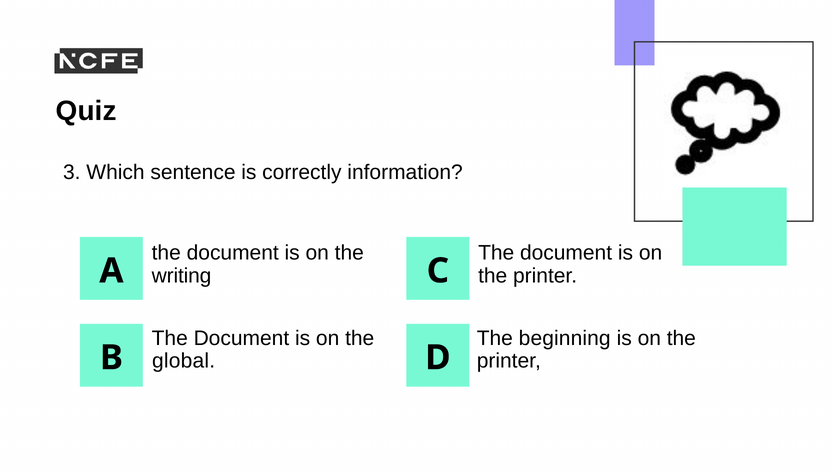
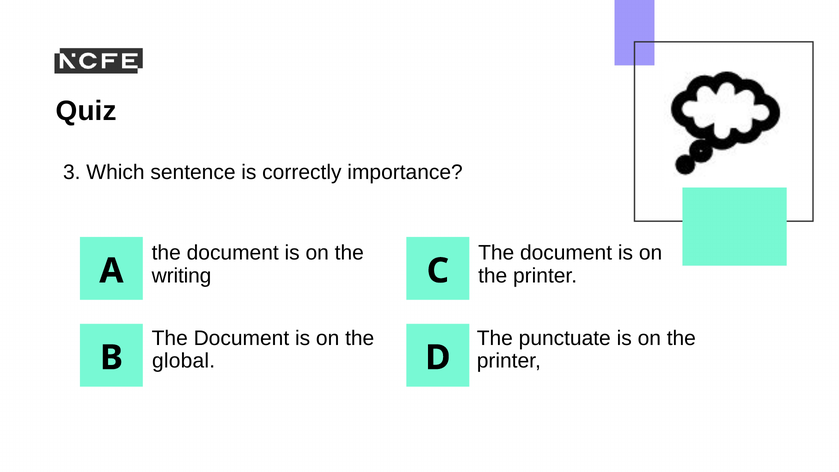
information: information -> importance (405, 172)
beginning: beginning -> punctuate (565, 338)
